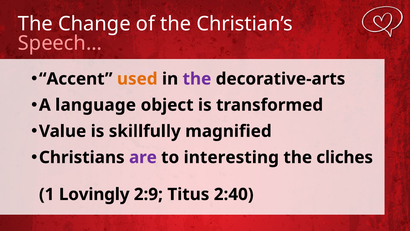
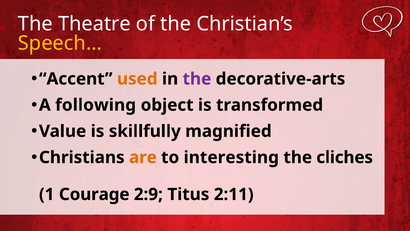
Change: Change -> Theatre (94, 24)
Speech… colour: pink -> yellow (60, 43)
language: language -> following (96, 105)
are colour: purple -> orange (143, 157)
Lovingly: Lovingly -> Courage (94, 194)
2:40: 2:40 -> 2:11 (234, 194)
